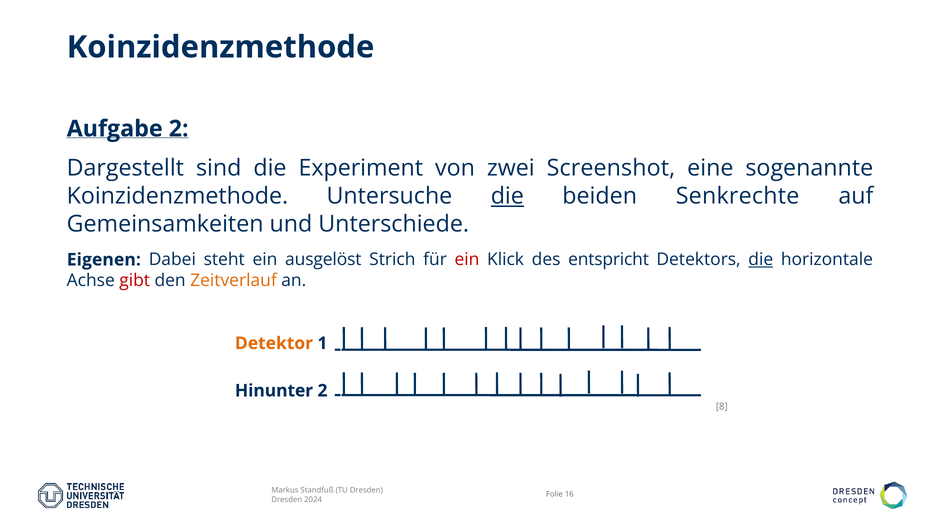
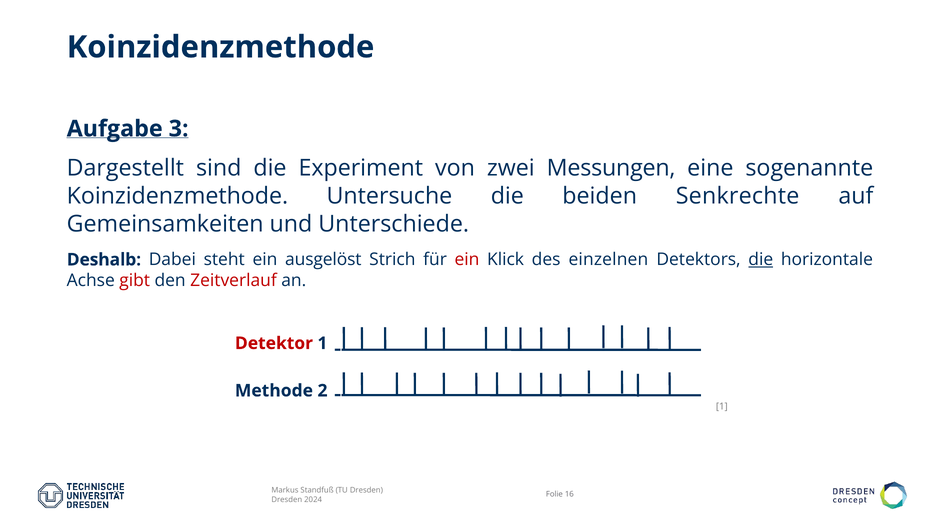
Aufgabe 2: 2 -> 3 (179, 129)
Screenshot: Screenshot -> Messungen (611, 168)
die underline: present -> none (507, 196)
Eigenen: Eigenen -> Deshalb (104, 260)
entspricht: entspricht -> einzelnen (608, 260)
Zeitverlauf colour: orange -> red (233, 281)
Detektor colour: orange -> red (274, 343)
Hinunter: Hinunter -> Methode (274, 391)
8: 8 -> 1 (722, 407)
